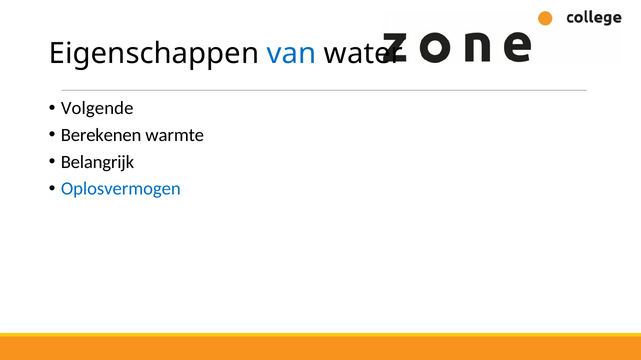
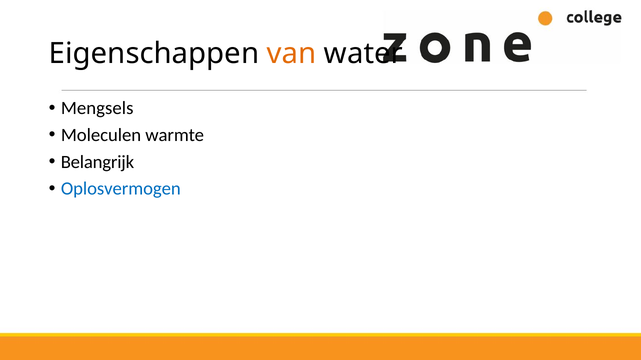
van colour: blue -> orange (292, 54)
Volgende: Volgende -> Mengsels (97, 108)
Berekenen: Berekenen -> Moleculen (101, 135)
